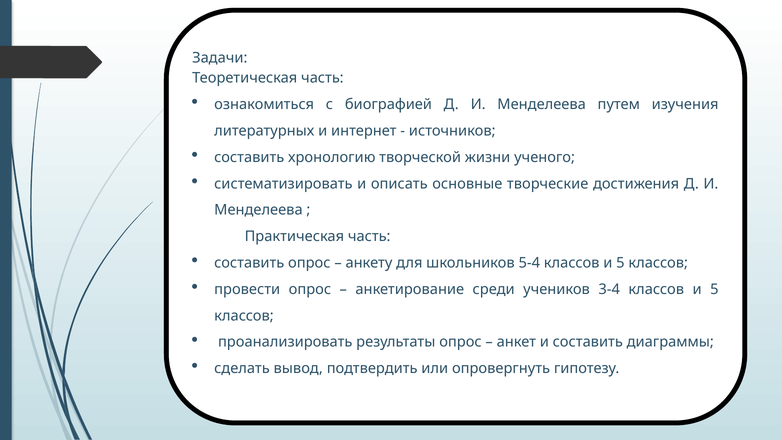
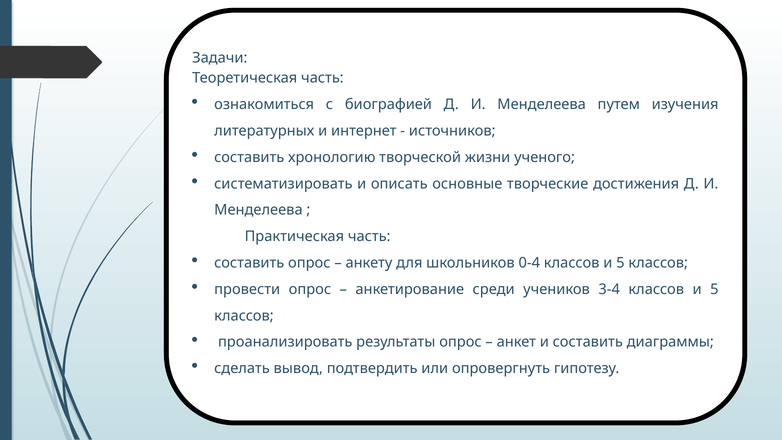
5-4: 5-4 -> 0-4 (529, 263)
